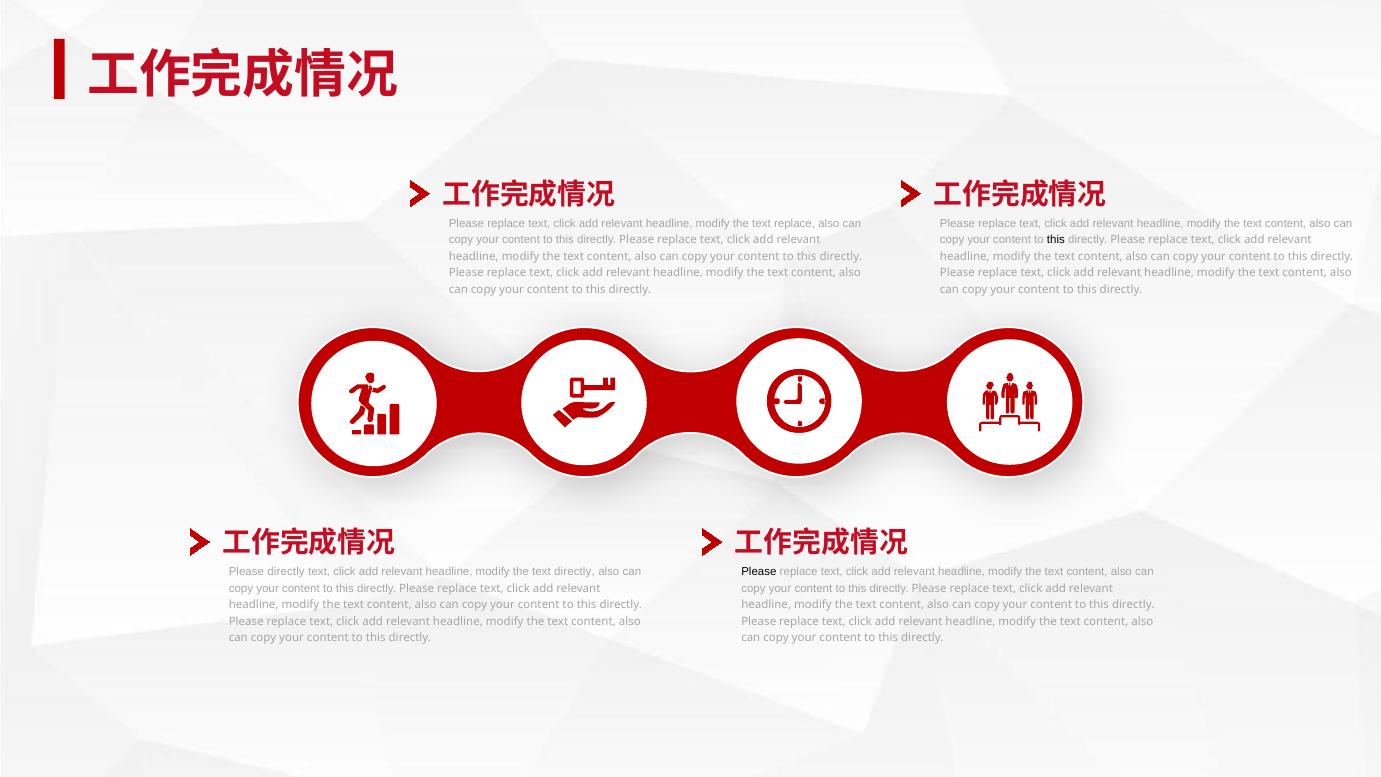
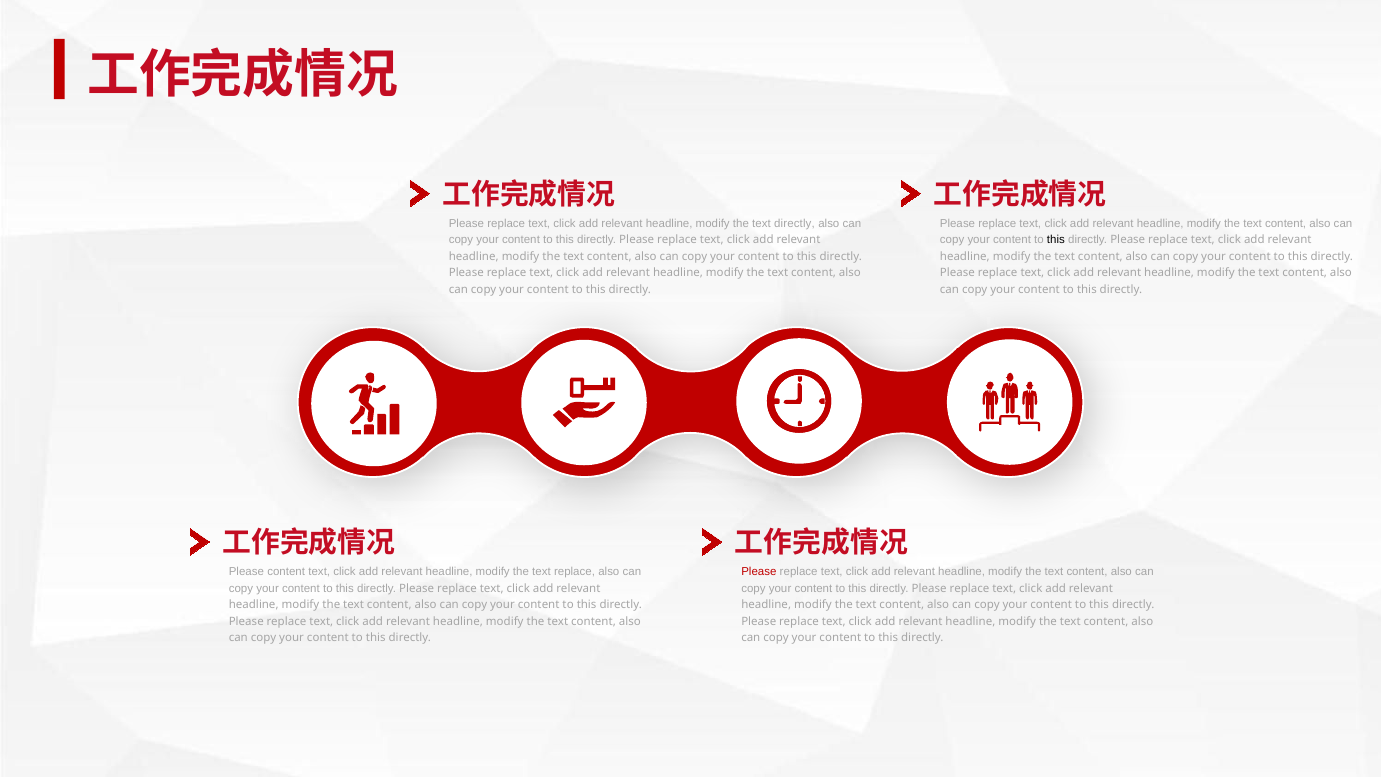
text replace: replace -> directly (794, 223)
Please directly: directly -> content (286, 572)
text directly: directly -> replace (575, 572)
Please colour: black -> red (759, 572)
